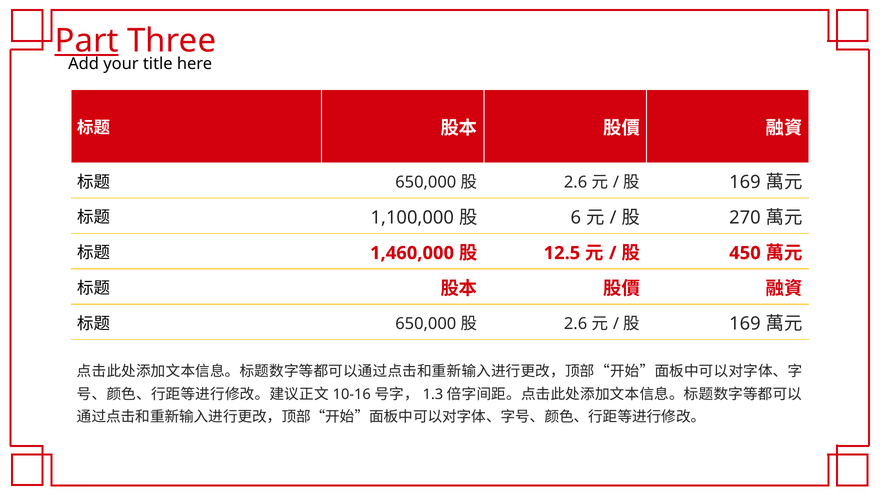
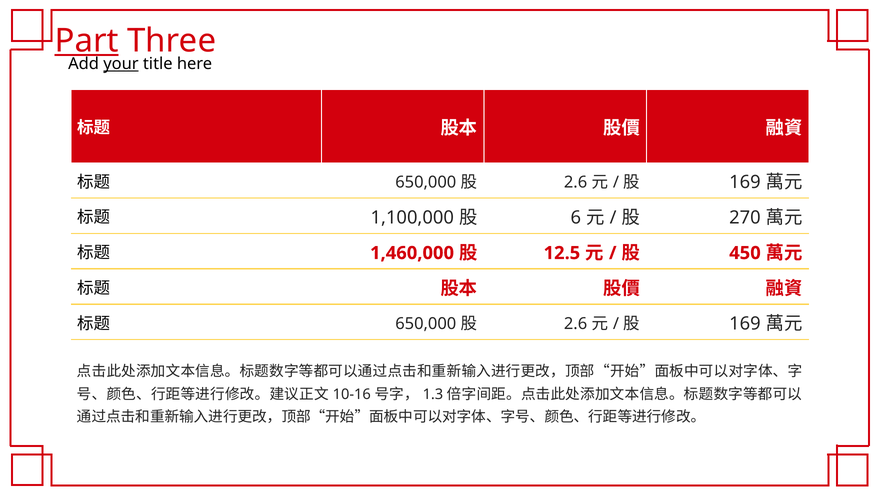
your underline: none -> present (121, 64)
